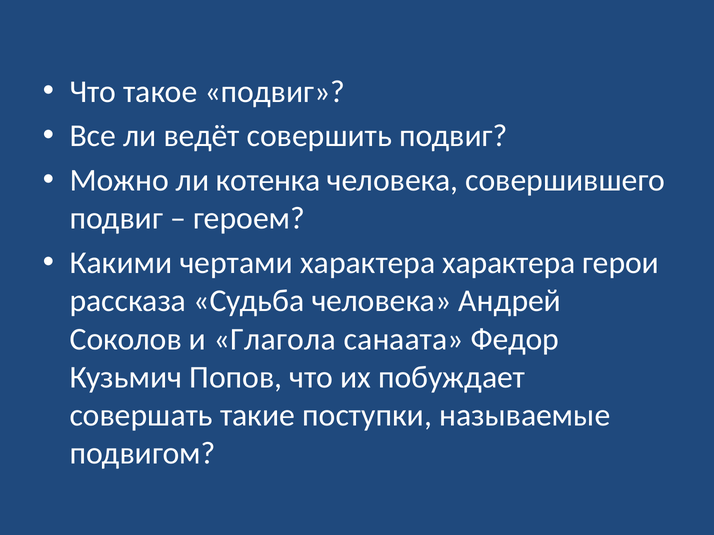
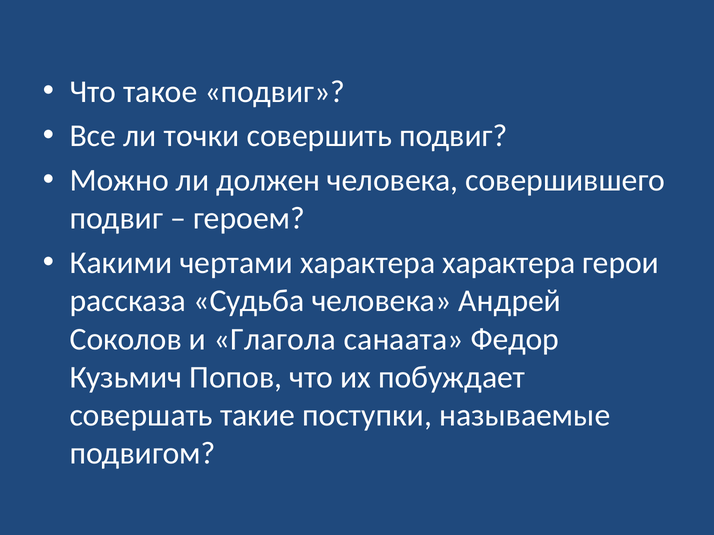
ведёт: ведёт -> точки (202, 136)
котенка: котенка -> должен (268, 181)
